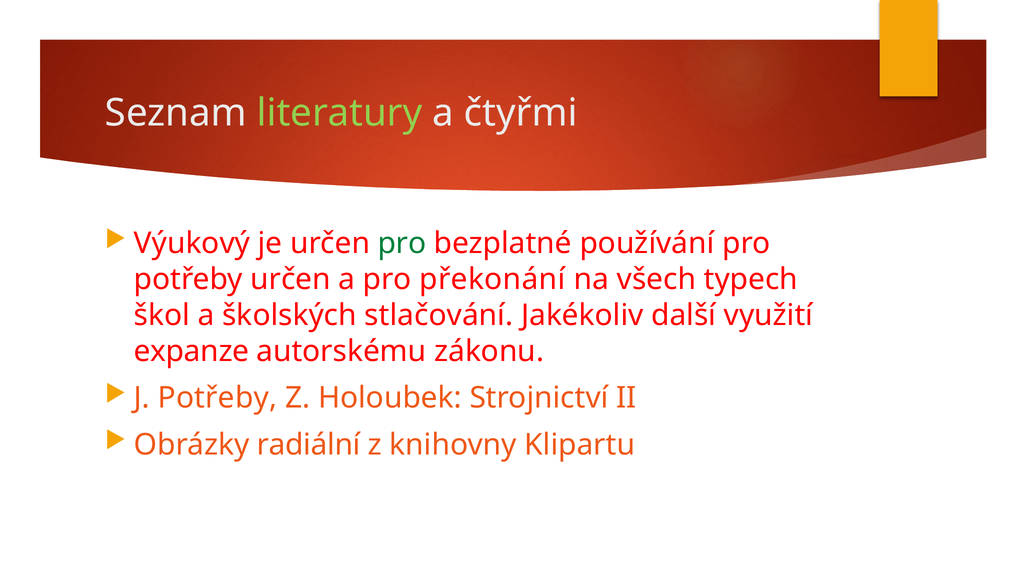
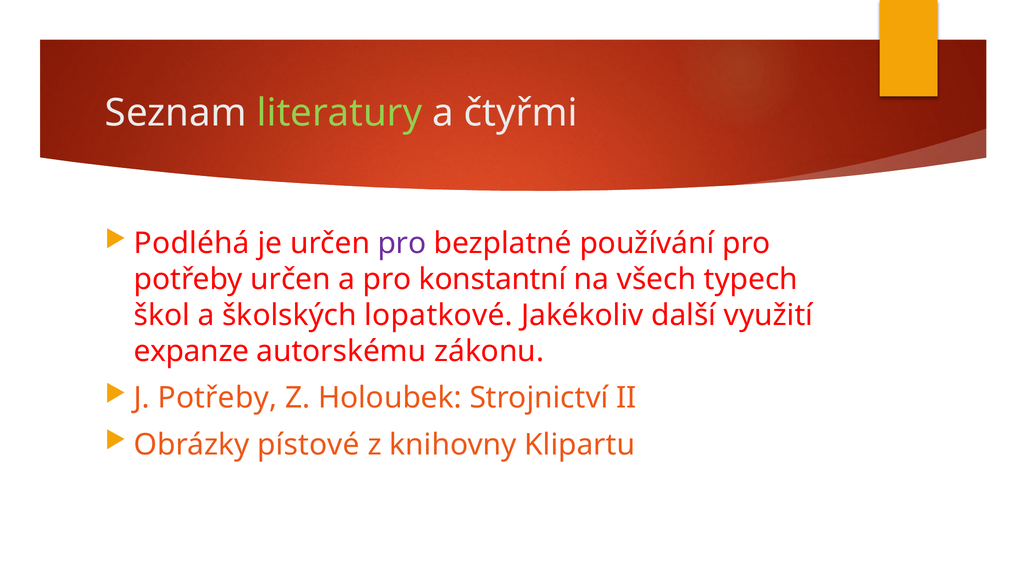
Výukový: Výukový -> Podléhá (192, 243)
pro colour: green -> purple (402, 243)
překonání: překonání -> konstantní (493, 279)
stlačování: stlačování -> lopatkové (439, 315)
radiální: radiální -> pístové (308, 444)
